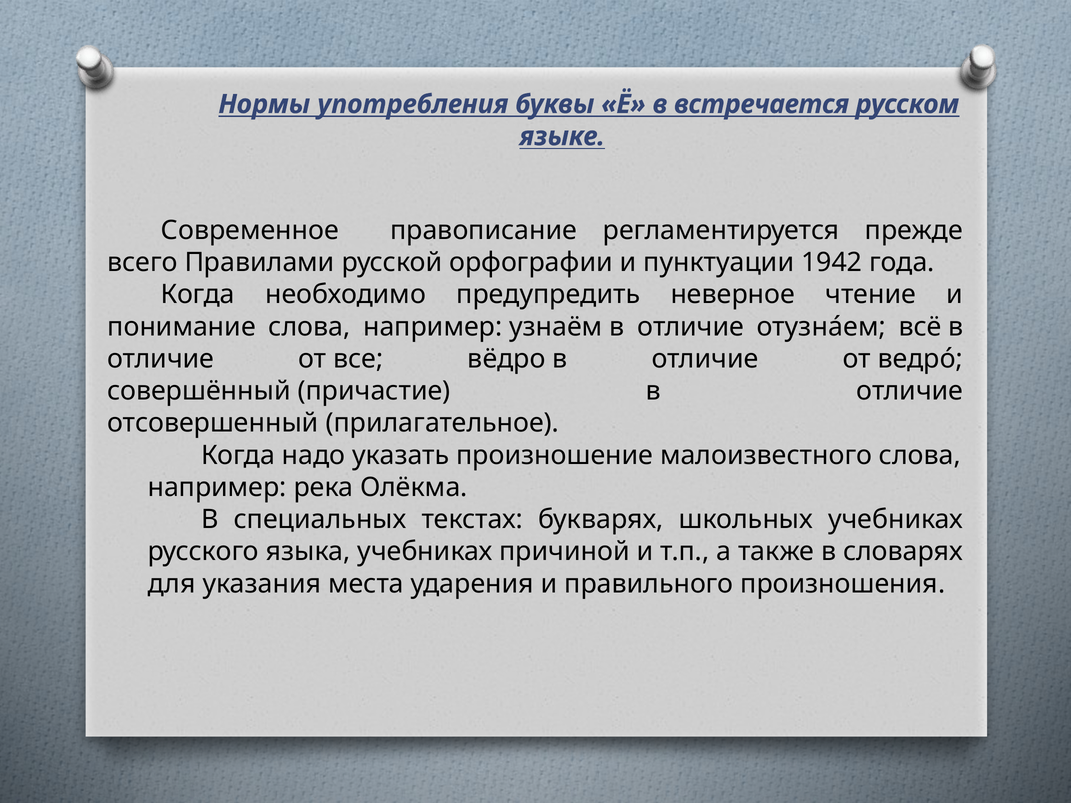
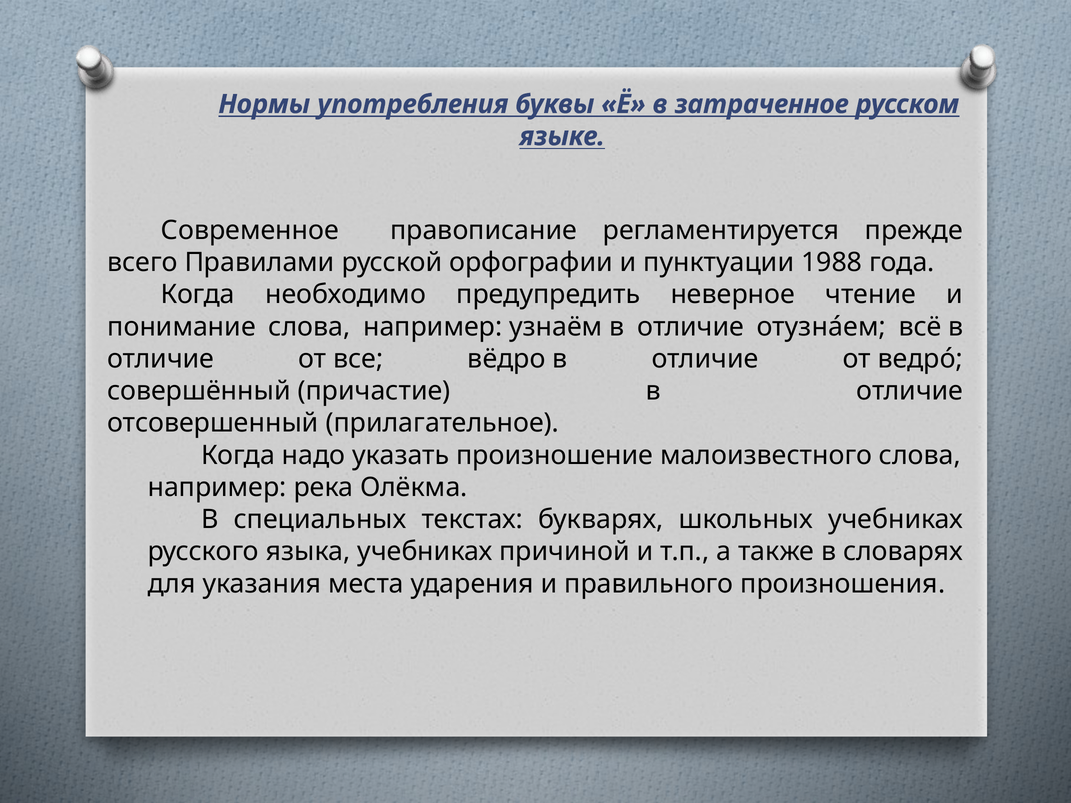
встречается: встречается -> затраченное (761, 104)
1942: 1942 -> 1988 (832, 263)
